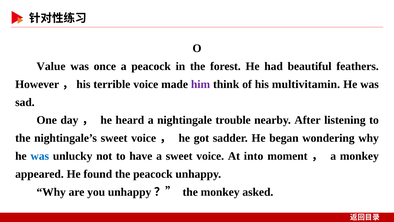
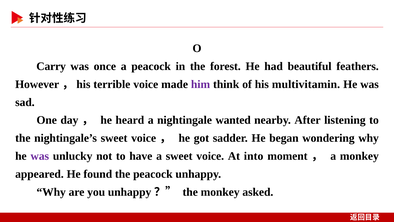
Value: Value -> Carry (51, 66)
trouble: trouble -> wanted (233, 120)
was colour: blue -> purple (40, 156)
